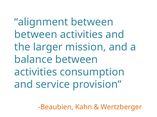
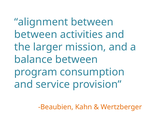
activities: activities -> program (36, 72)
